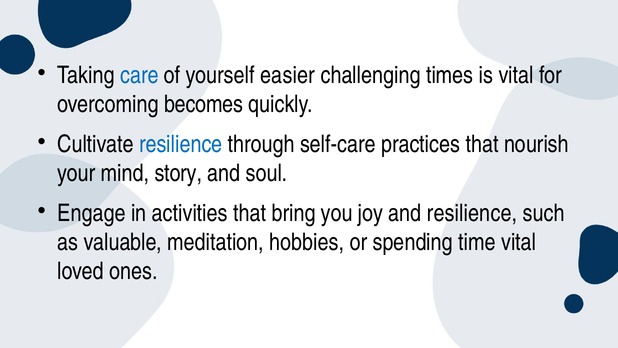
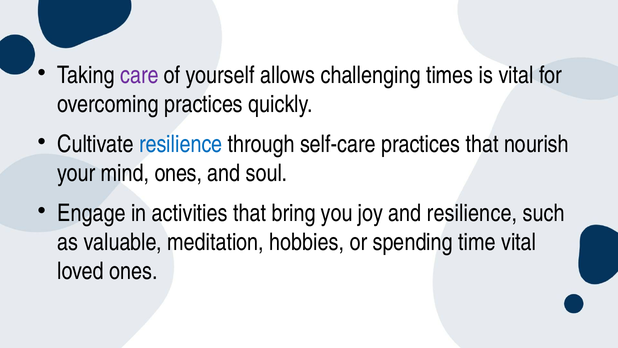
care colour: blue -> purple (139, 75)
easier: easier -> allows (288, 75)
overcoming becomes: becomes -> practices (204, 104)
mind story: story -> ones (178, 173)
